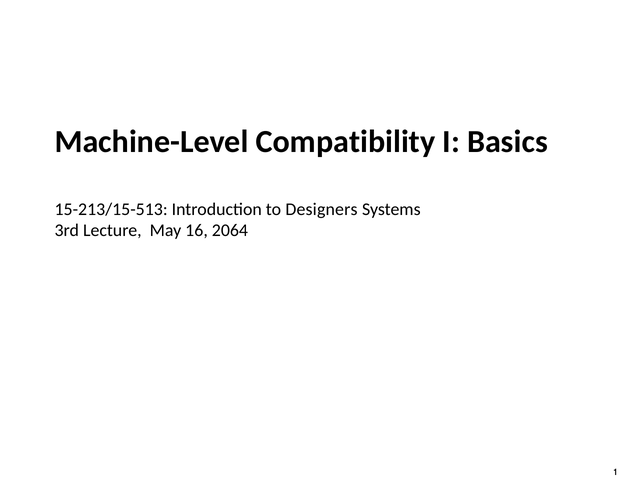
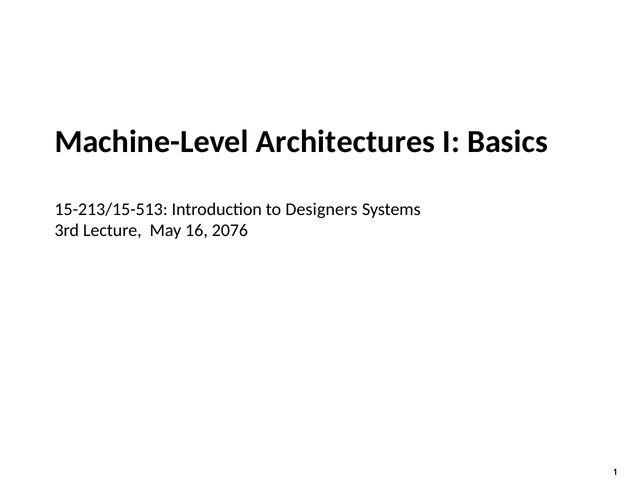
Compatibility: Compatibility -> Architectures (345, 142)
2064: 2064 -> 2076 (230, 231)
